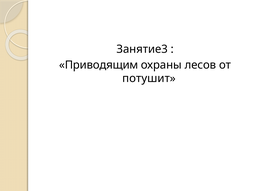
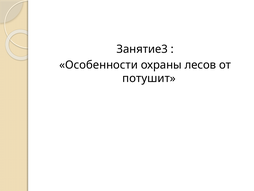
Приводящим: Приводящим -> Особенности (99, 65)
